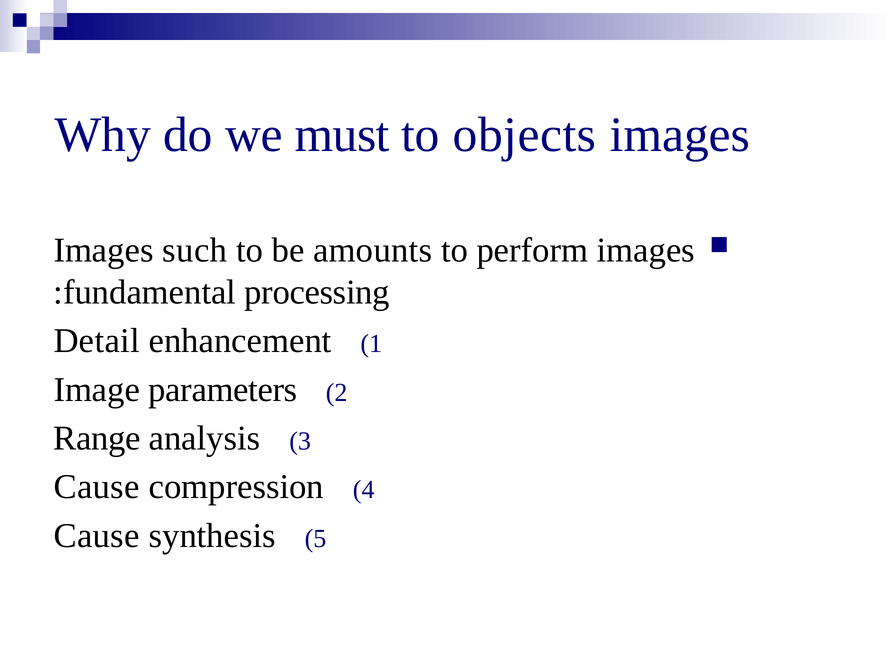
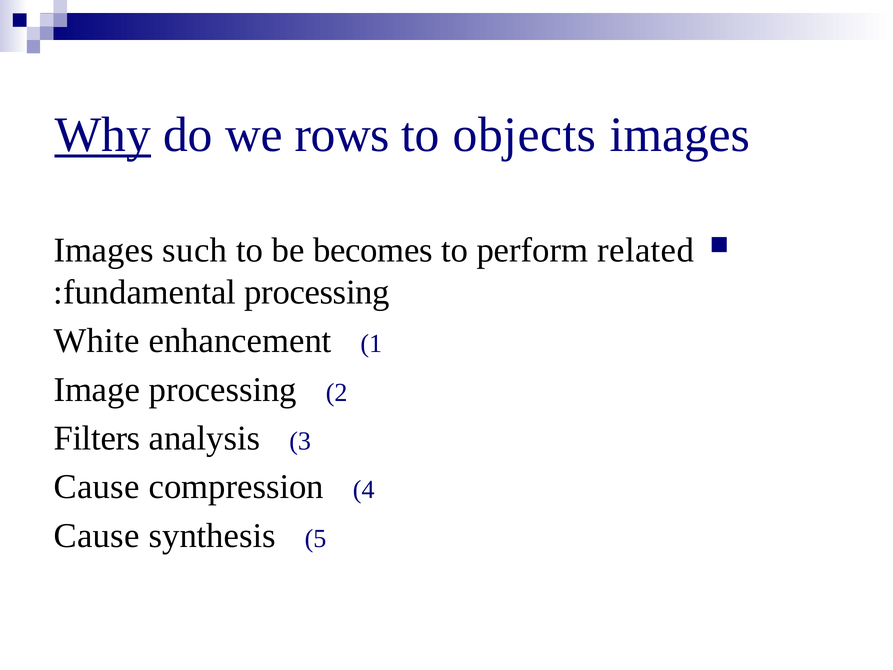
Why underline: none -> present (103, 135)
must: must -> rows (342, 135)
amounts: amounts -> becomes (373, 250)
perform images: images -> related (646, 250)
Detail: Detail -> White (97, 341)
Image parameters: parameters -> processing (223, 389)
Range: Range -> Filters (97, 438)
